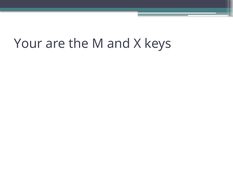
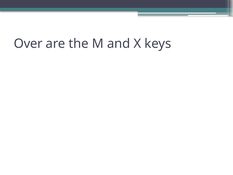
Your: Your -> Over (28, 44)
